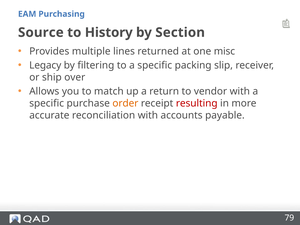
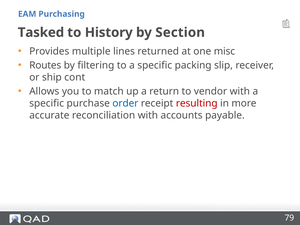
Source: Source -> Tasked (41, 32)
Legacy: Legacy -> Routes (45, 65)
over: over -> cont (75, 77)
order colour: orange -> blue (125, 103)
